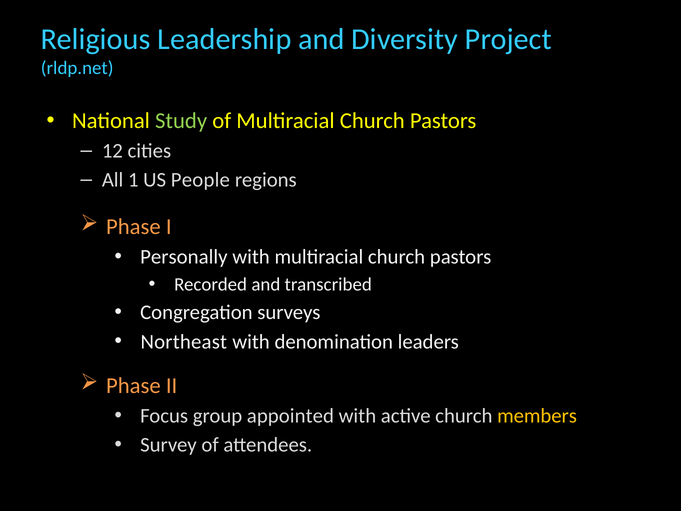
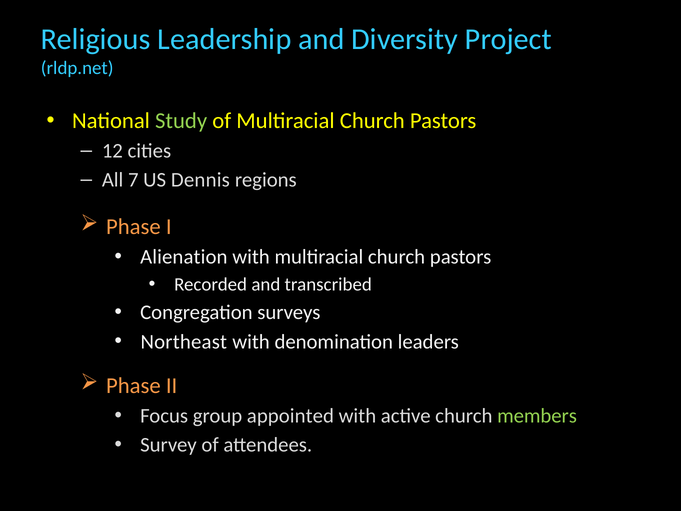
1: 1 -> 7 (133, 180)
People: People -> Dennis (200, 180)
Personally: Personally -> Alienation (184, 257)
members colour: yellow -> light green (537, 416)
